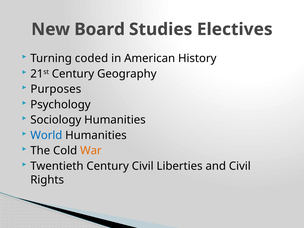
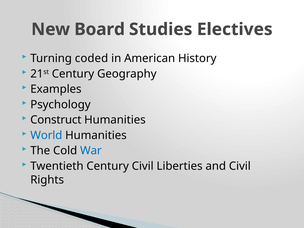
Purposes: Purposes -> Examples (56, 89)
Sociology: Sociology -> Construct (56, 120)
War colour: orange -> blue (91, 151)
